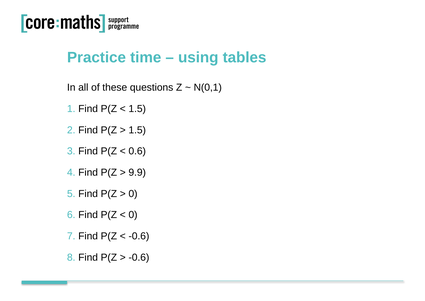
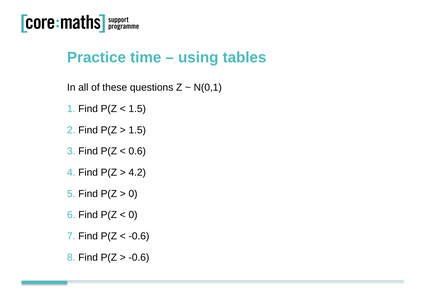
9.9: 9.9 -> 4.2 (137, 172)
